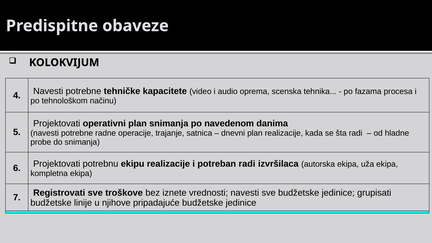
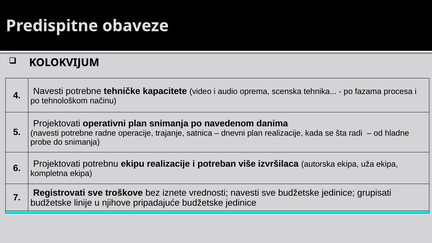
potreban radi: radi -> više (247, 164)
